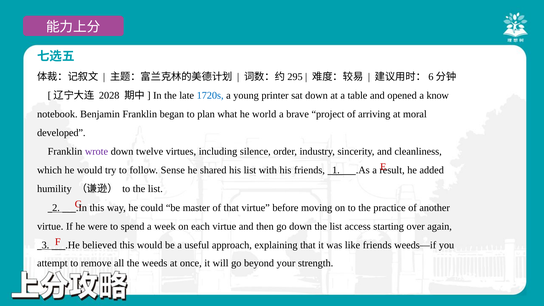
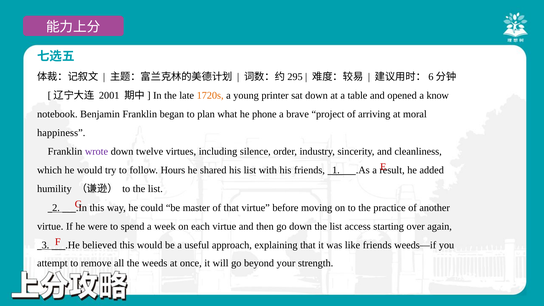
2028: 2028 -> 2001 (109, 95)
1720s colour: blue -> orange (210, 95)
world: world -> phone (264, 114)
developed: developed -> happiness (61, 133)
Sense: Sense -> Hours (173, 170)
